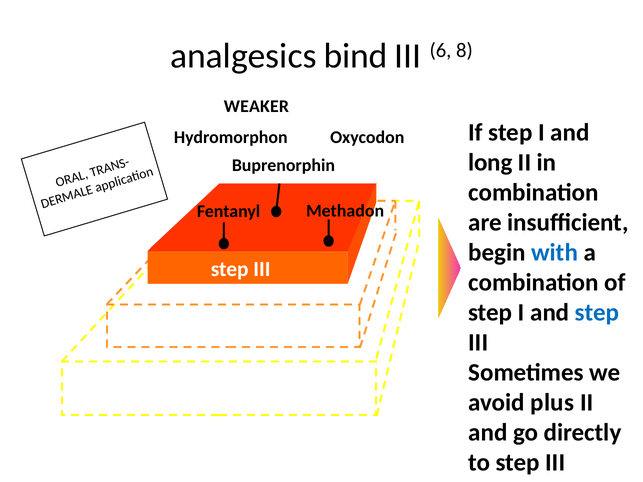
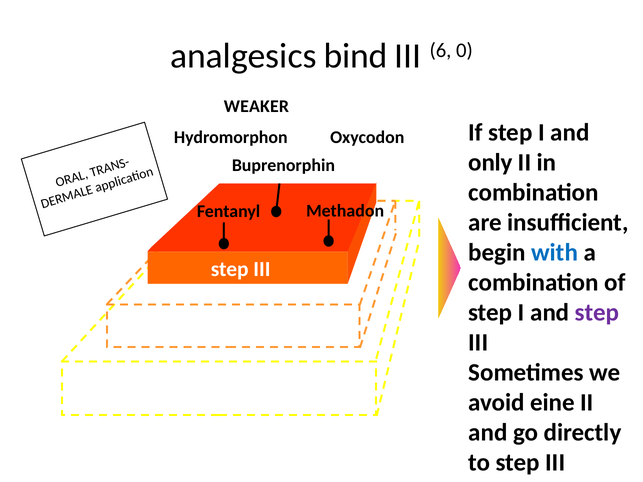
8: 8 -> 0 (464, 50)
long: long -> only (490, 162)
step colour: blue -> purple (597, 313)
plus: plus -> eine (552, 403)
